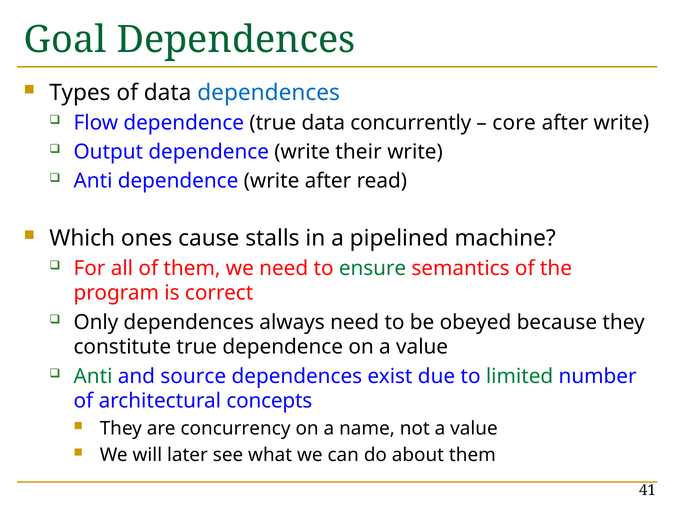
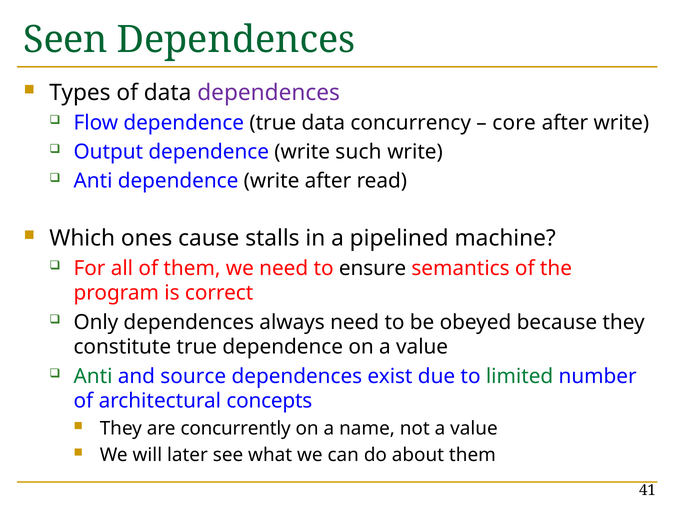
Goal: Goal -> Seen (66, 40)
dependences colour: blue -> purple (269, 93)
concurrently: concurrently -> concurrency (411, 123)
their: their -> such (358, 152)
ensure colour: green -> black (373, 268)
concurrency: concurrency -> concurrently (236, 429)
